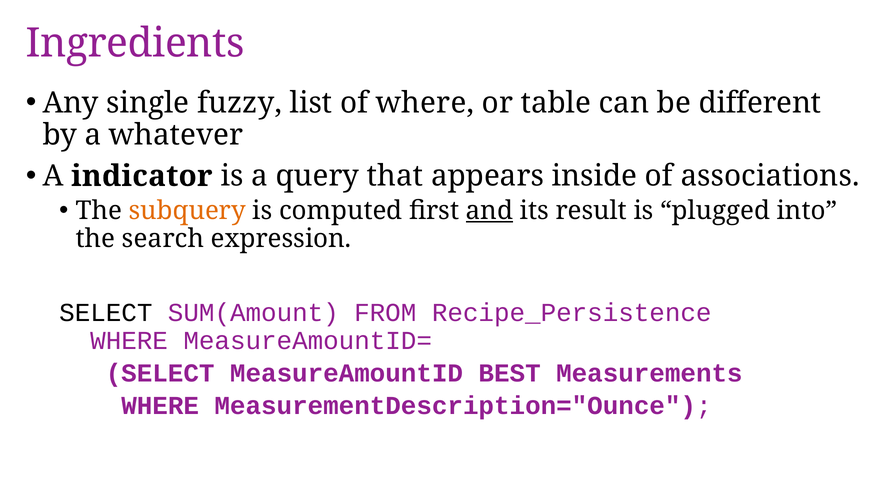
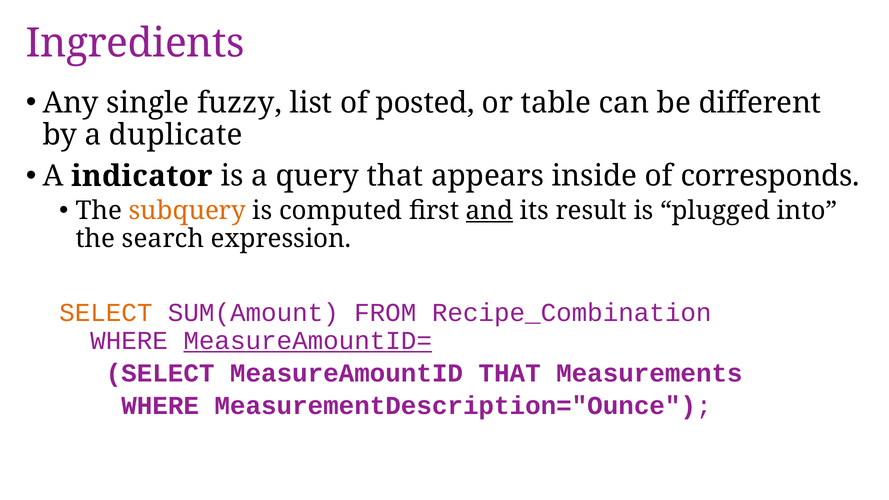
of where: where -> posted (425, 103)
whatever: whatever -> duplicate (176, 135)
associations: associations -> corresponds (770, 176)
SELECT colour: black -> orange (106, 313)
Recipe_Persistence: Recipe_Persistence -> Recipe_Combination (572, 313)
MeasureAmountID= underline: none -> present (308, 341)
MeasureAmountID BEST: BEST -> THAT (510, 373)
